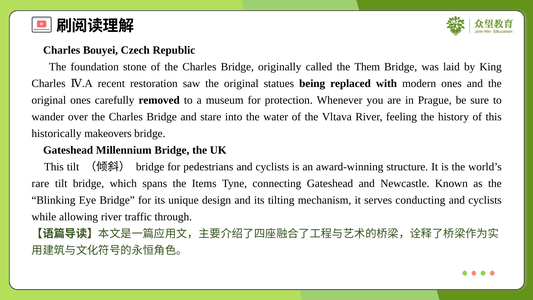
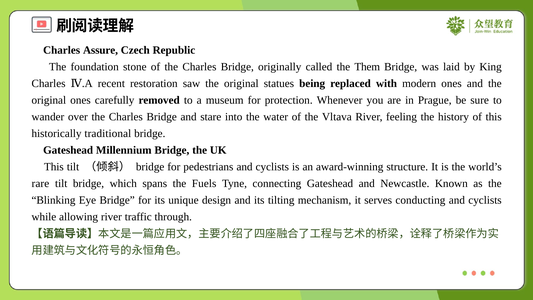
Bouyei: Bouyei -> Assure (100, 50)
makeovers: makeovers -> traditional (108, 133)
Items: Items -> Fuels (204, 183)
